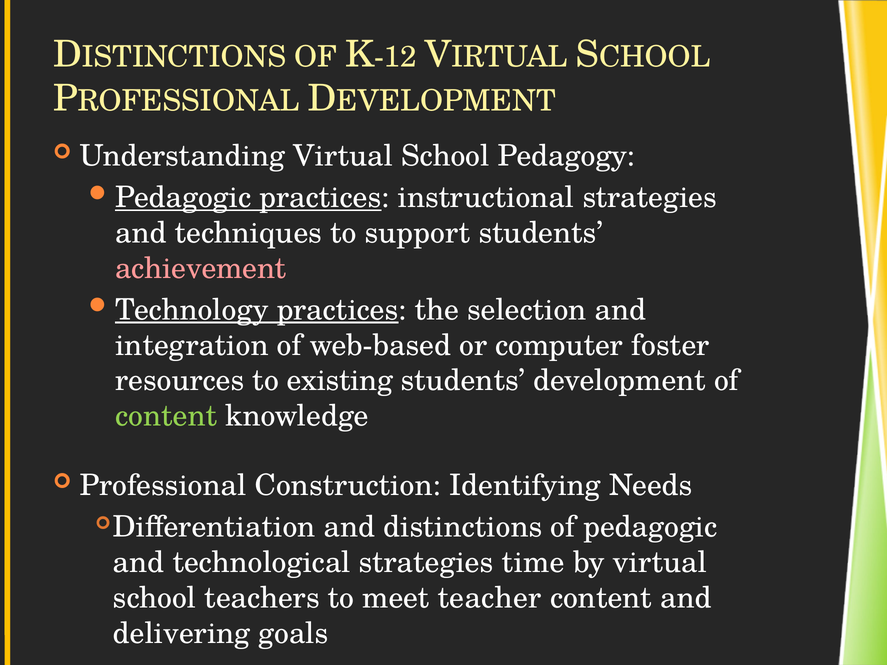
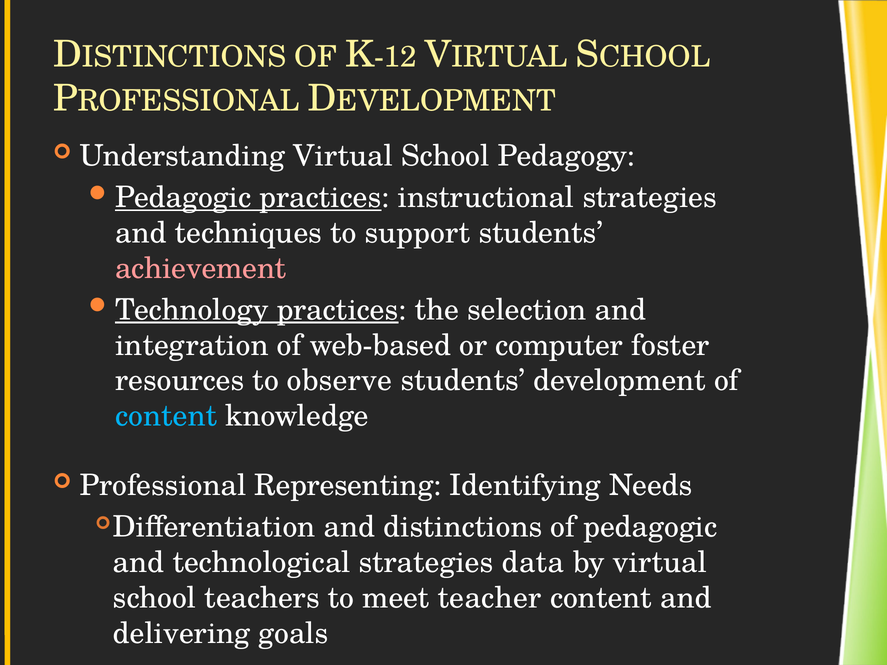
existing: existing -> observe (340, 381)
content colour: light green -> light blue (166, 416)
Construction: Construction -> Representing (348, 486)
time: time -> data (533, 563)
